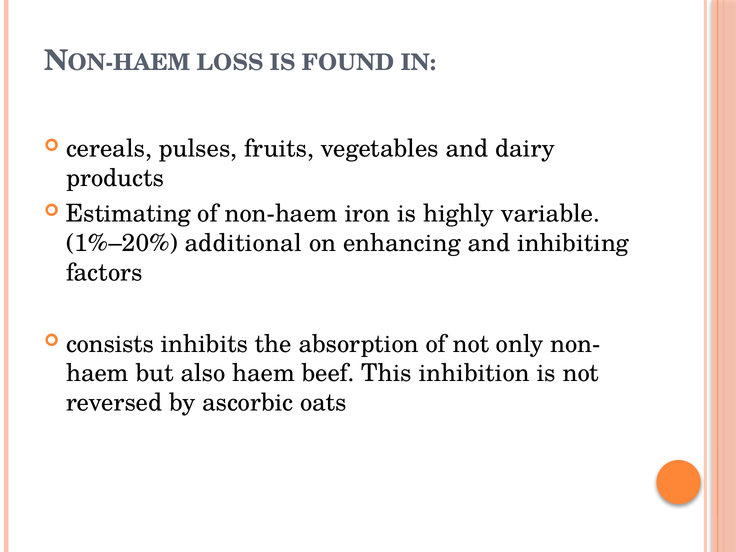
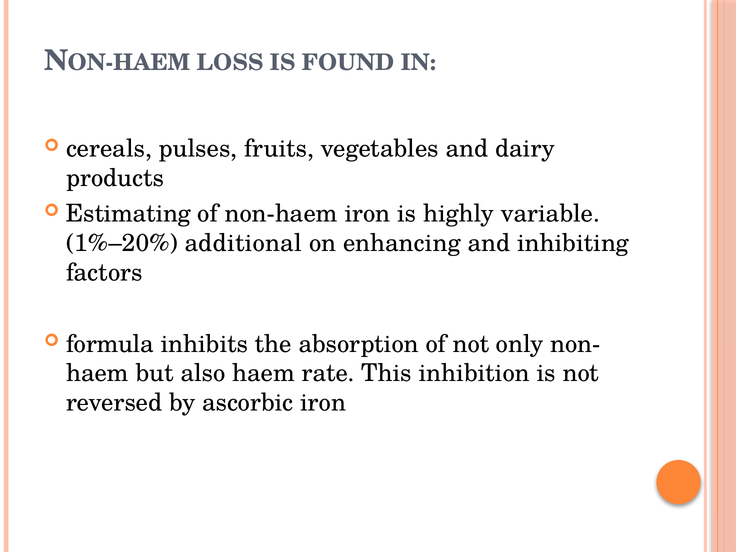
consists: consists -> formula (110, 344)
beef: beef -> rate (328, 373)
ascorbic oats: oats -> iron (323, 403)
